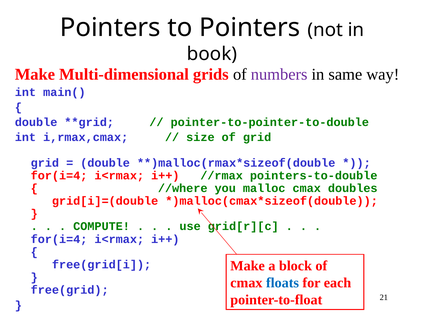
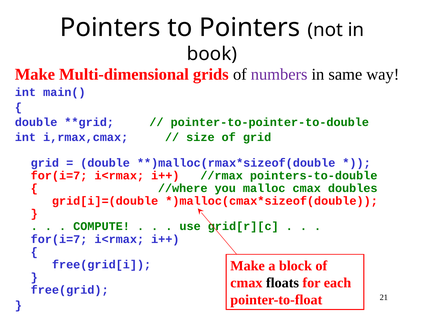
for(i=4: for(i=4 -> for(i=7 (59, 176)
for(i=4: for(i=4 -> for(i=7 (59, 239)
floats colour: blue -> black (282, 283)
